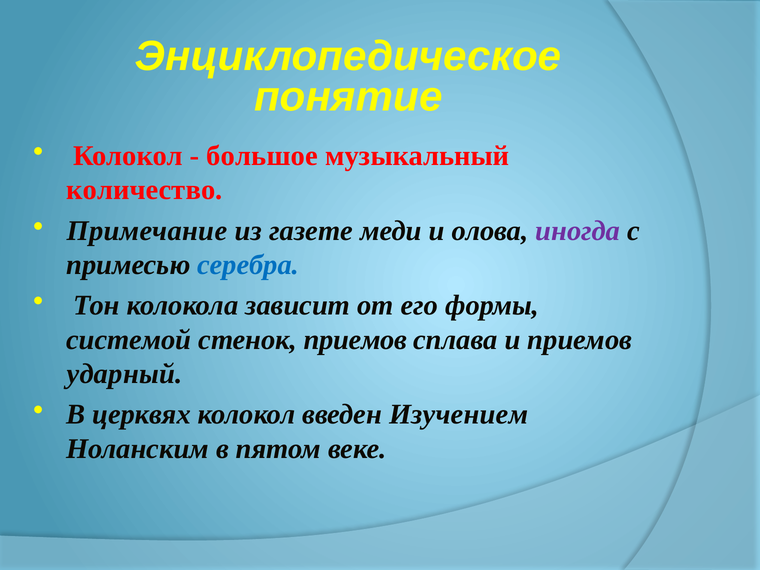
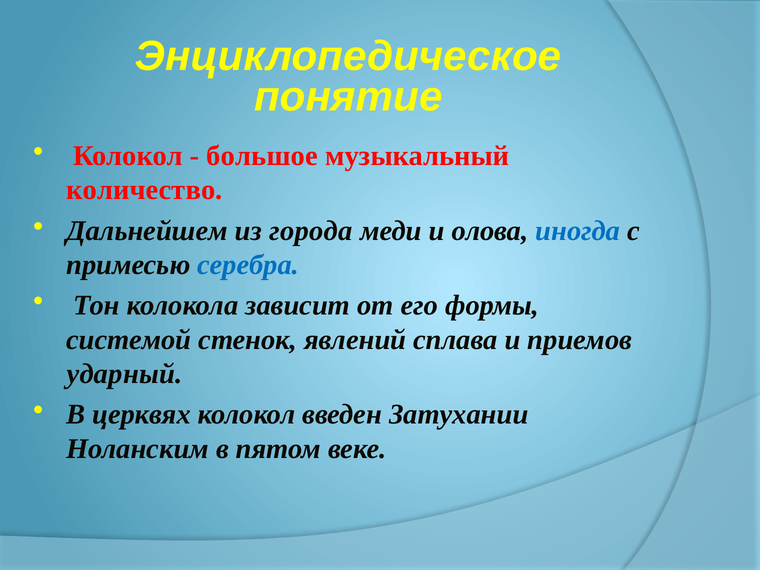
Примечание: Примечание -> Дальнейшем (147, 231)
газете: газете -> города (311, 231)
иногда colour: purple -> blue (578, 231)
стенок приемов: приемов -> явлений (355, 340)
Изучением: Изучением -> Затухании (459, 414)
